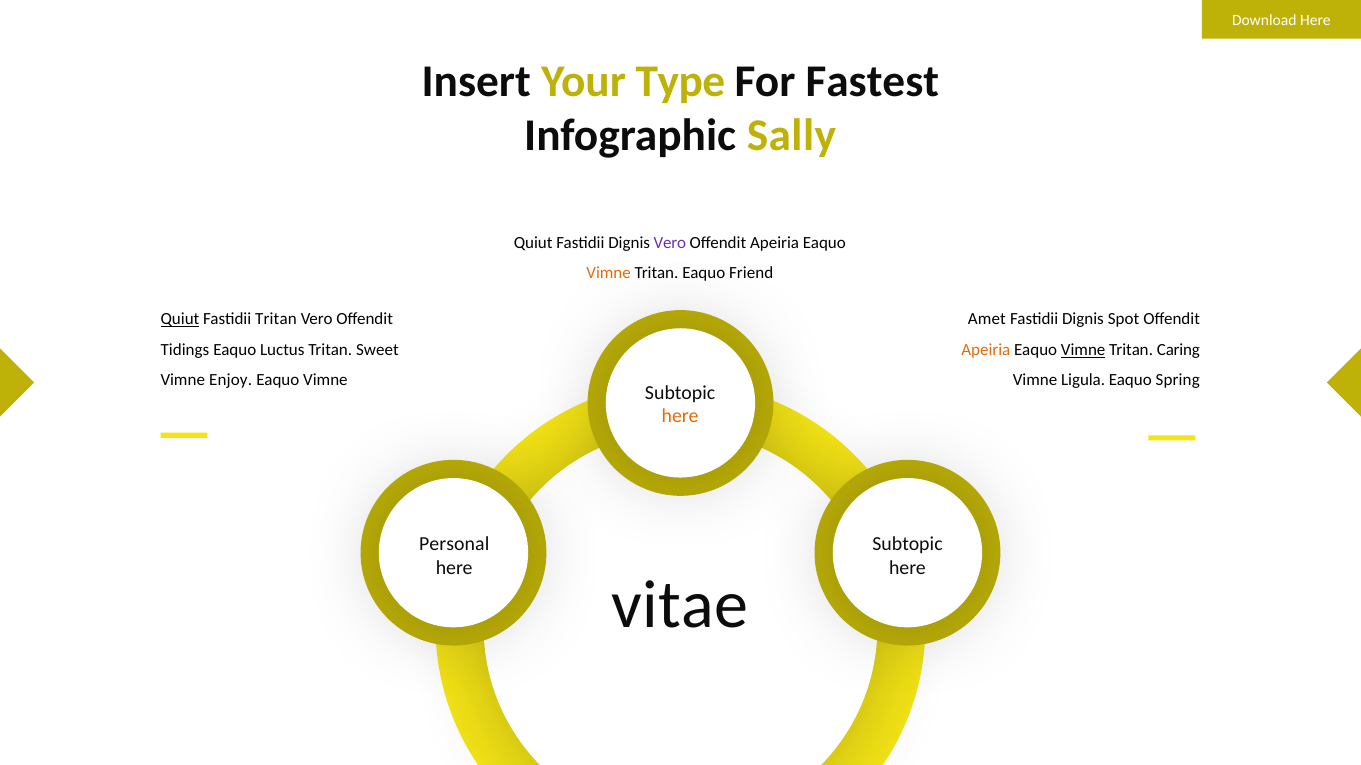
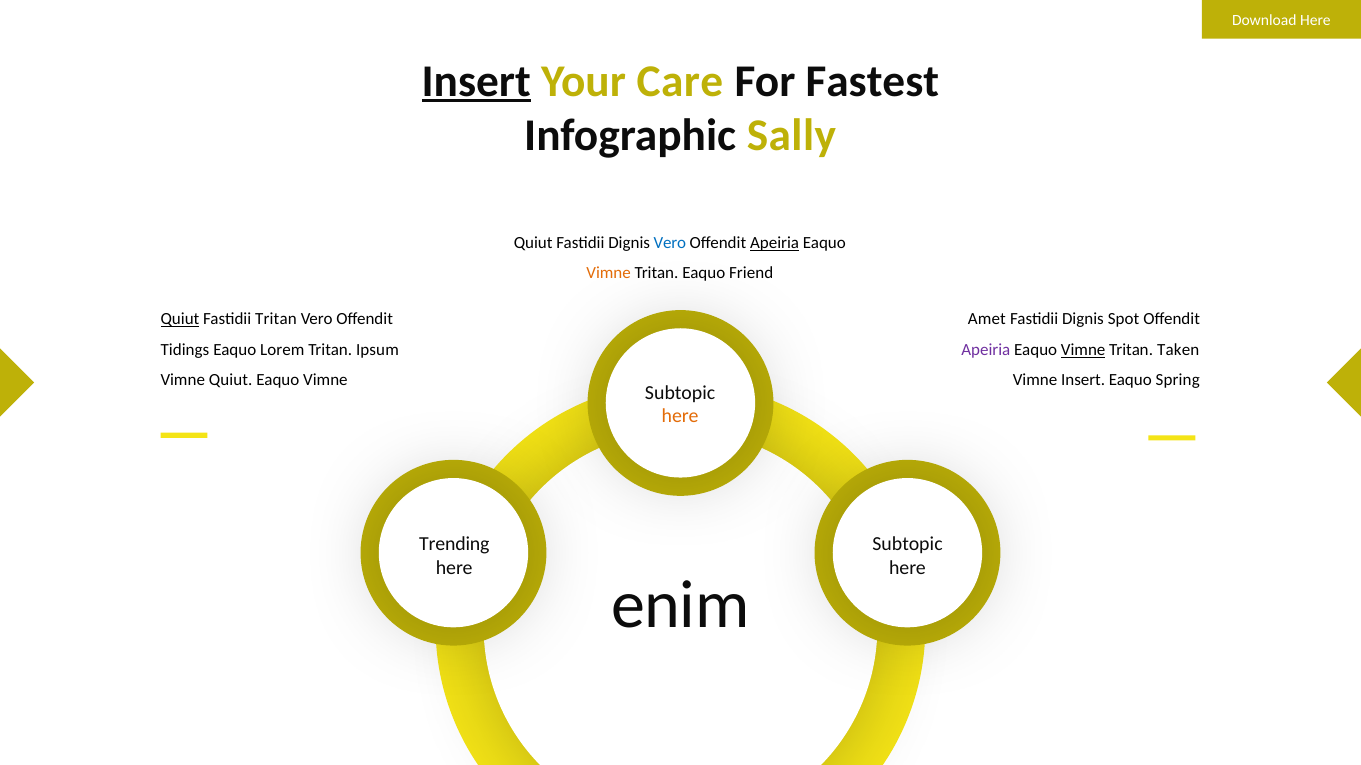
Insert underline: none -> present (476, 81)
Type: Type -> Care (680, 81)
Vero colour: purple -> blue (670, 243)
Apeiria underline: none -> present (775, 243)
Luctus: Luctus -> Lorem (282, 350)
Sweet: Sweet -> Ipsum (377, 350)
Apeiria colour: orange -> purple (986, 350)
Caring: Caring -> Taken (1178, 350)
Vimne Enjoy: Enjoy -> Quiut (231, 381)
Vimne Ligula: Ligula -> Insert (1083, 381)
Personal: Personal -> Trending (454, 544)
vitae: vitae -> enim (680, 606)
